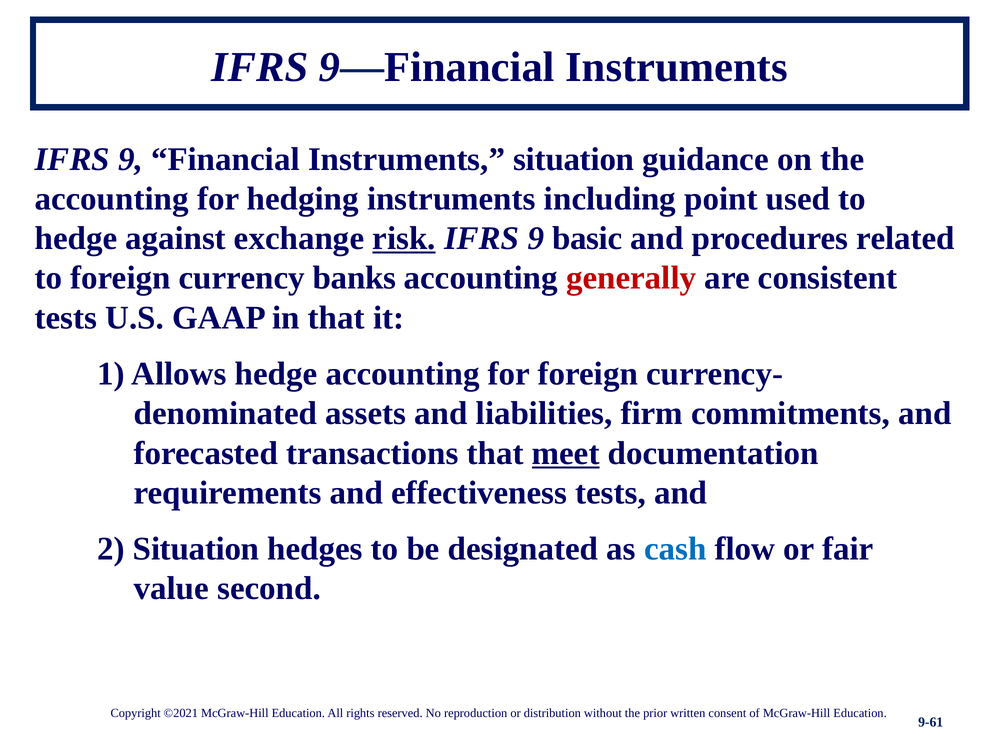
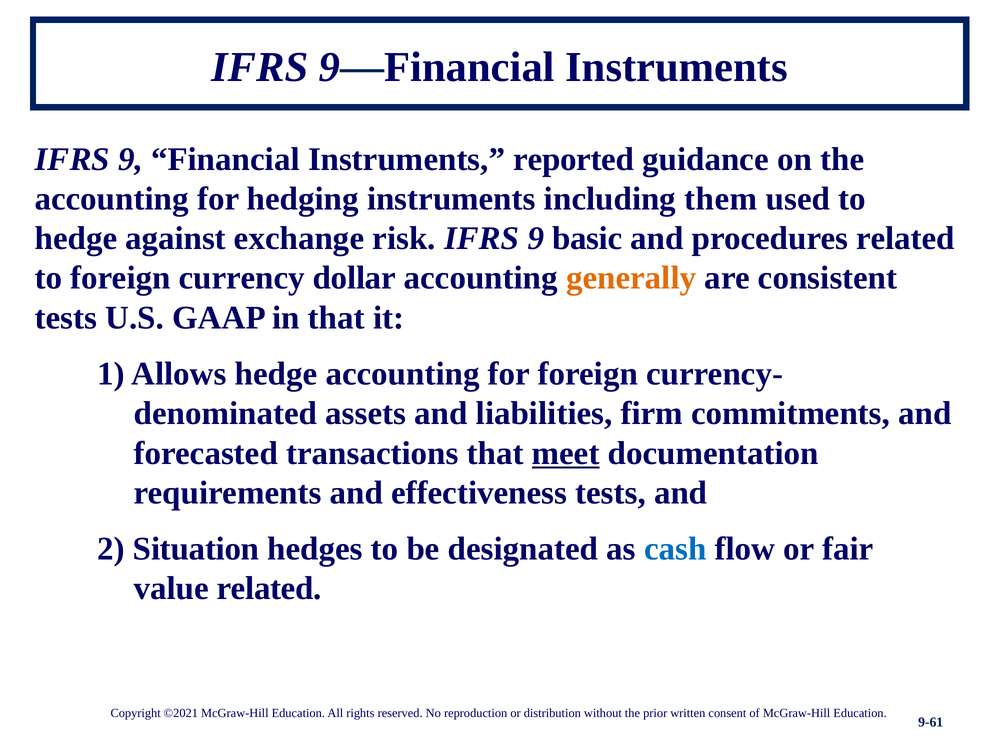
Instruments situation: situation -> reported (574, 159)
point: point -> them (721, 199)
risk underline: present -> none (404, 239)
banks: banks -> dollar (354, 278)
generally colour: red -> orange (631, 278)
value second: second -> related (269, 589)
